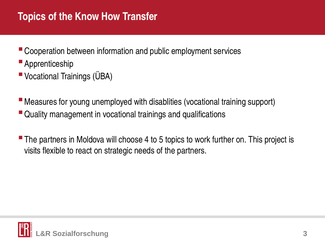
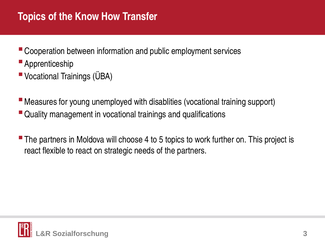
visits: visits -> react (33, 150)
